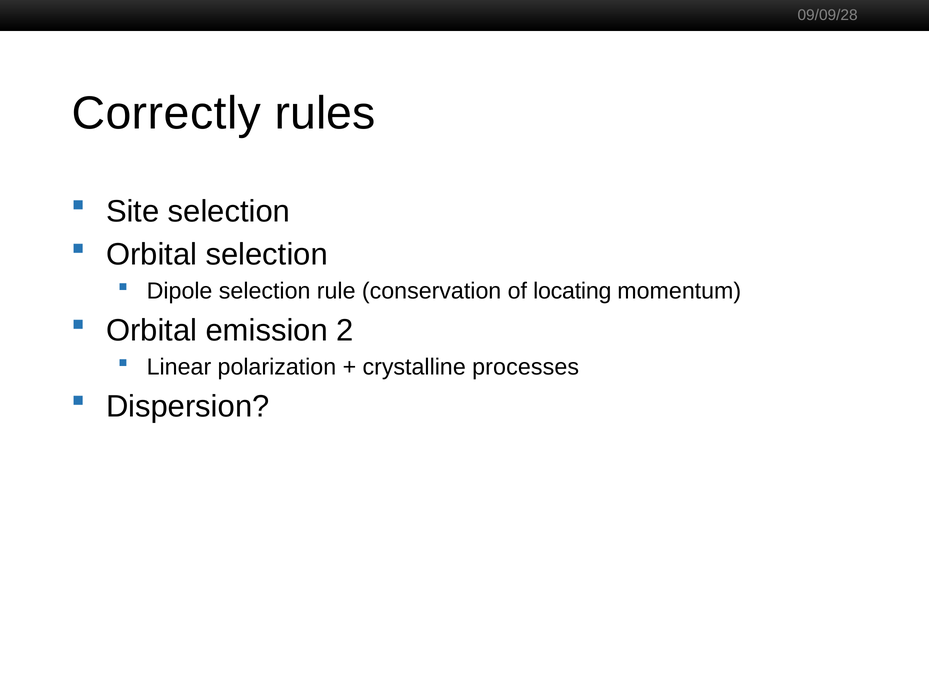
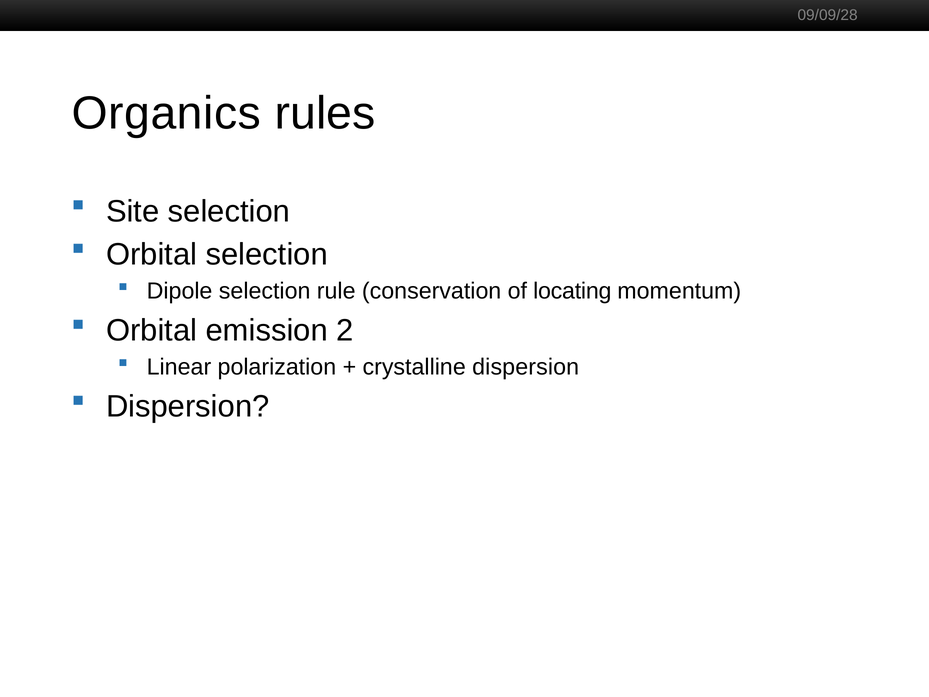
Correctly: Correctly -> Organics (166, 113)
crystalline processes: processes -> dispersion (526, 367)
